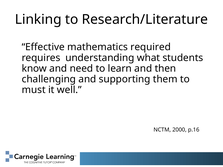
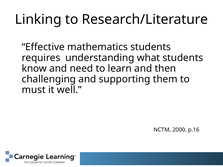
mathematics required: required -> students (151, 47)
